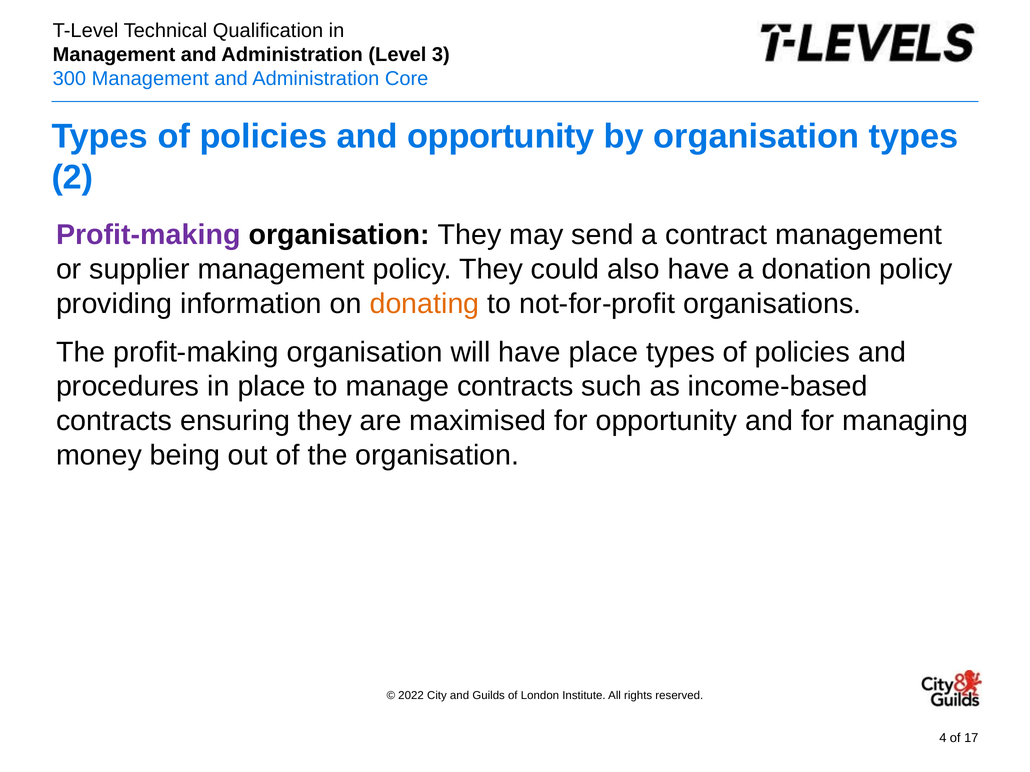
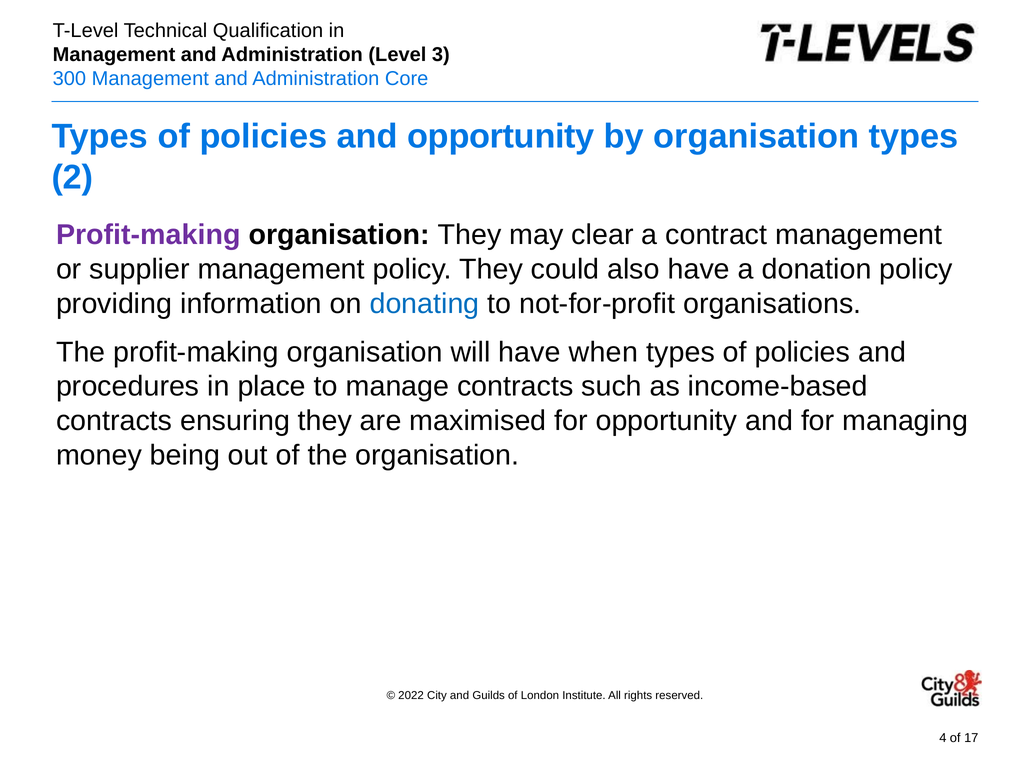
send: send -> clear (602, 235)
donating colour: orange -> blue (424, 304)
have place: place -> when (603, 352)
